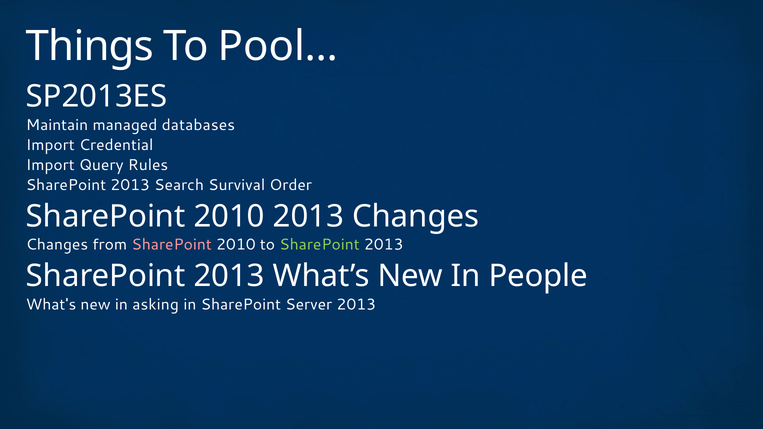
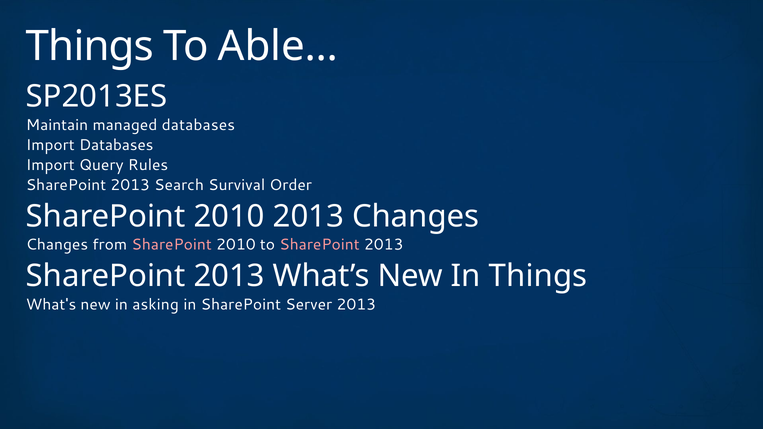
Pool…: Pool… -> Able… (278, 46)
Import Credential: Credential -> Databases (116, 145)
SharePoint colour: light green -> pink (319, 245)
In People: People -> Things (538, 276)
